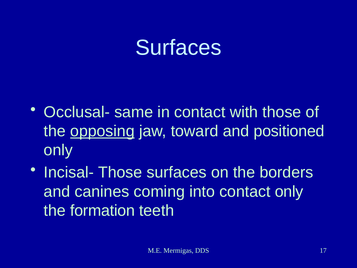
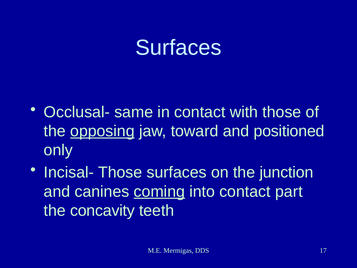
borders: borders -> junction (286, 172)
coming underline: none -> present (159, 191)
contact only: only -> part (289, 191)
formation: formation -> concavity (102, 210)
